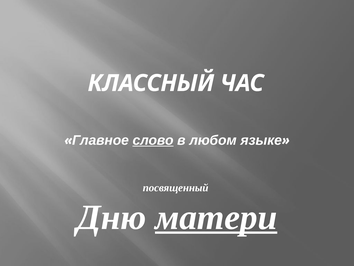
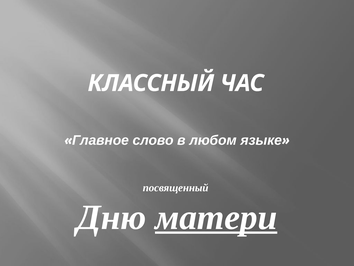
слово underline: present -> none (153, 140)
